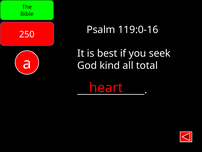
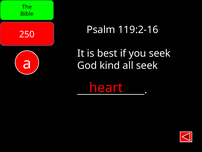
119:0-16: 119:0-16 -> 119:2-16 (138, 30)
all total: total -> seek (147, 65)
